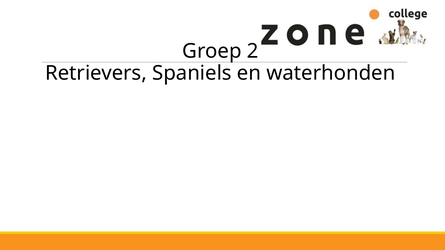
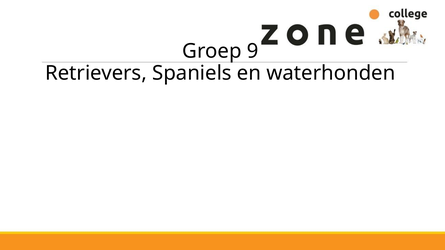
2: 2 -> 9 (253, 51)
